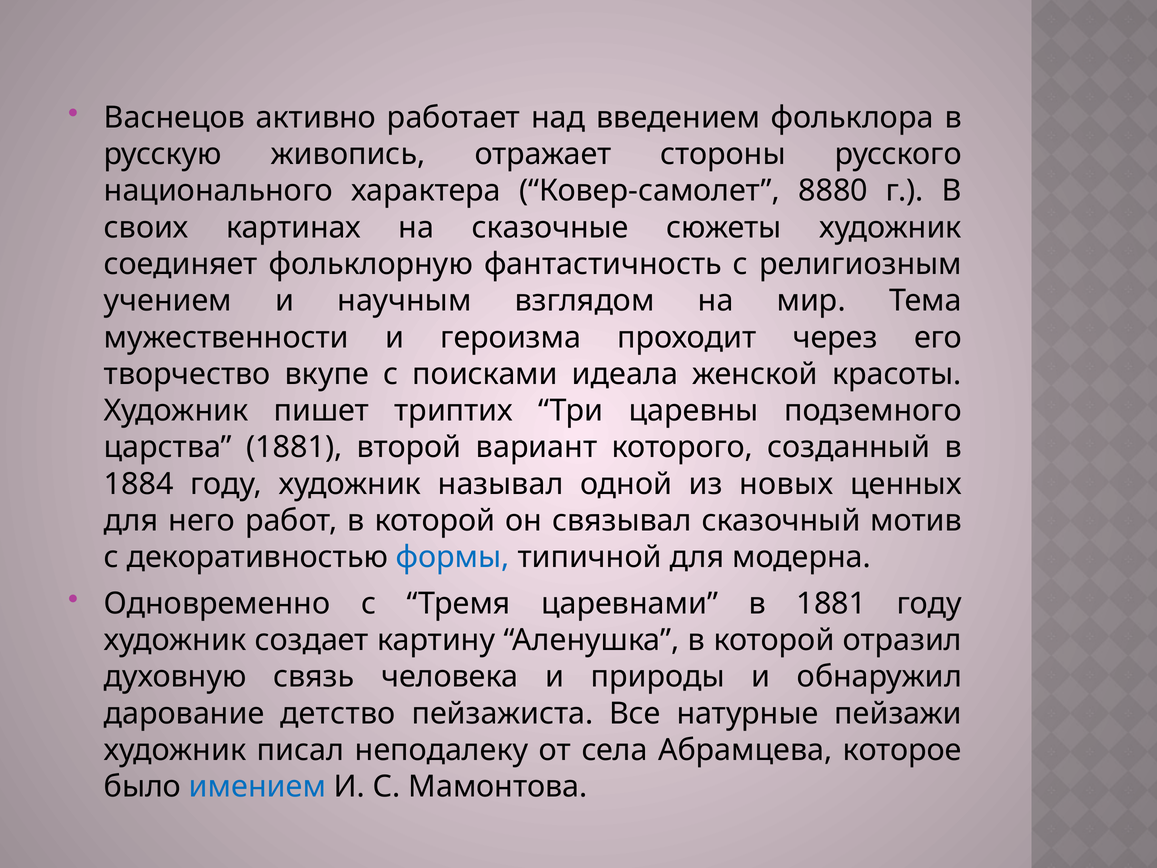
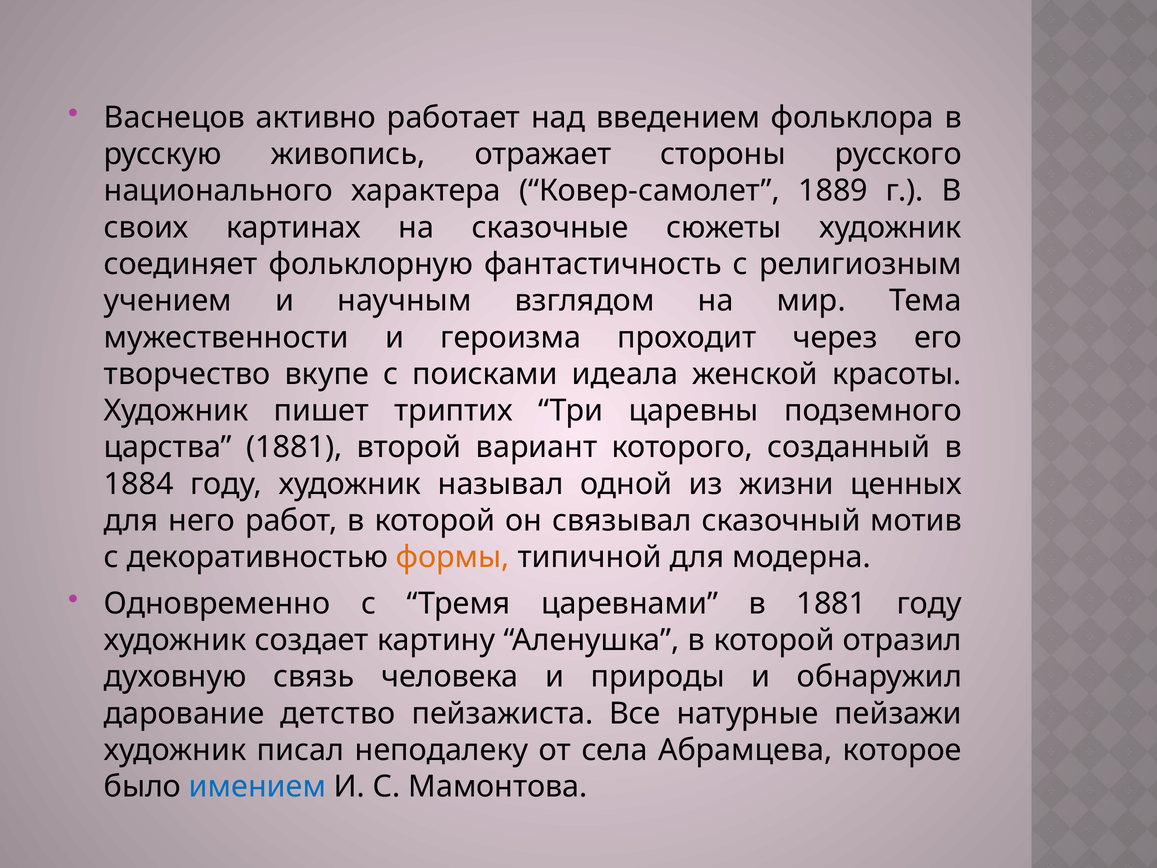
8880: 8880 -> 1889 (833, 191)
новых: новых -> жизни (787, 484)
формы colour: blue -> orange (453, 557)
